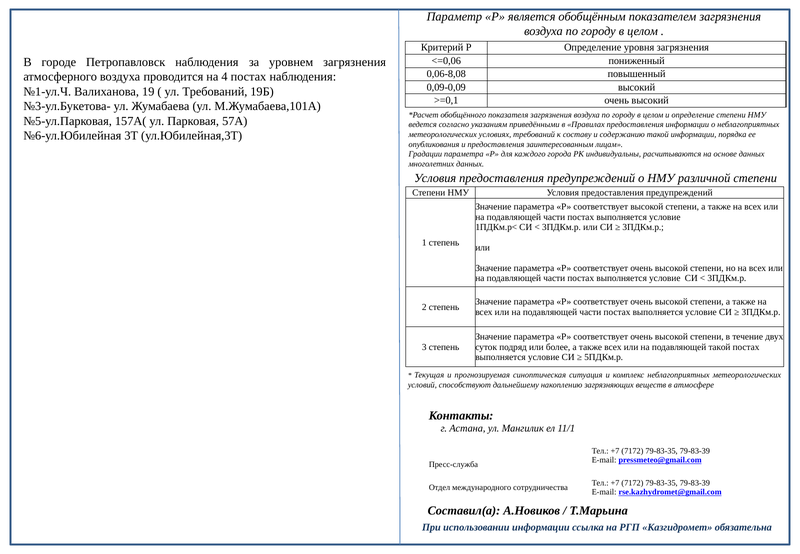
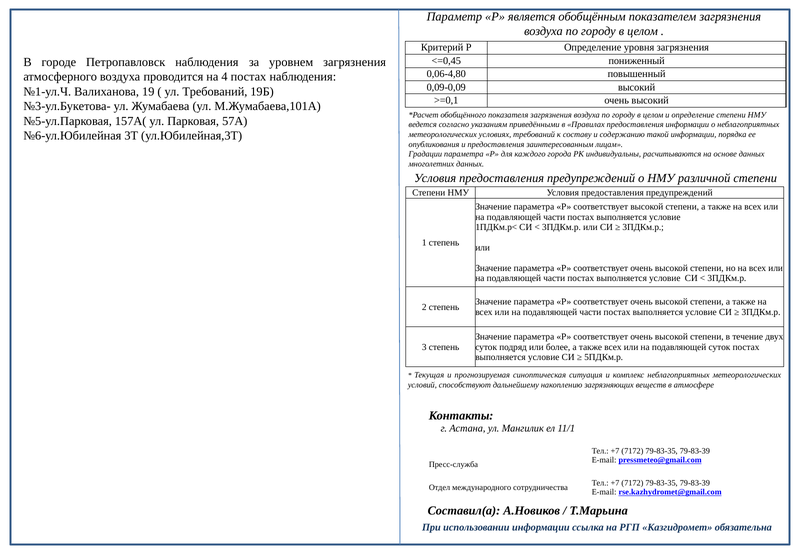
<=0,06: <=0,06 -> <=0,45 (446, 61)
0,06-8,08: 0,06-8,08 -> 0,06-4,80 (446, 74)
подавляющей такой: такой -> суток (719, 347)
